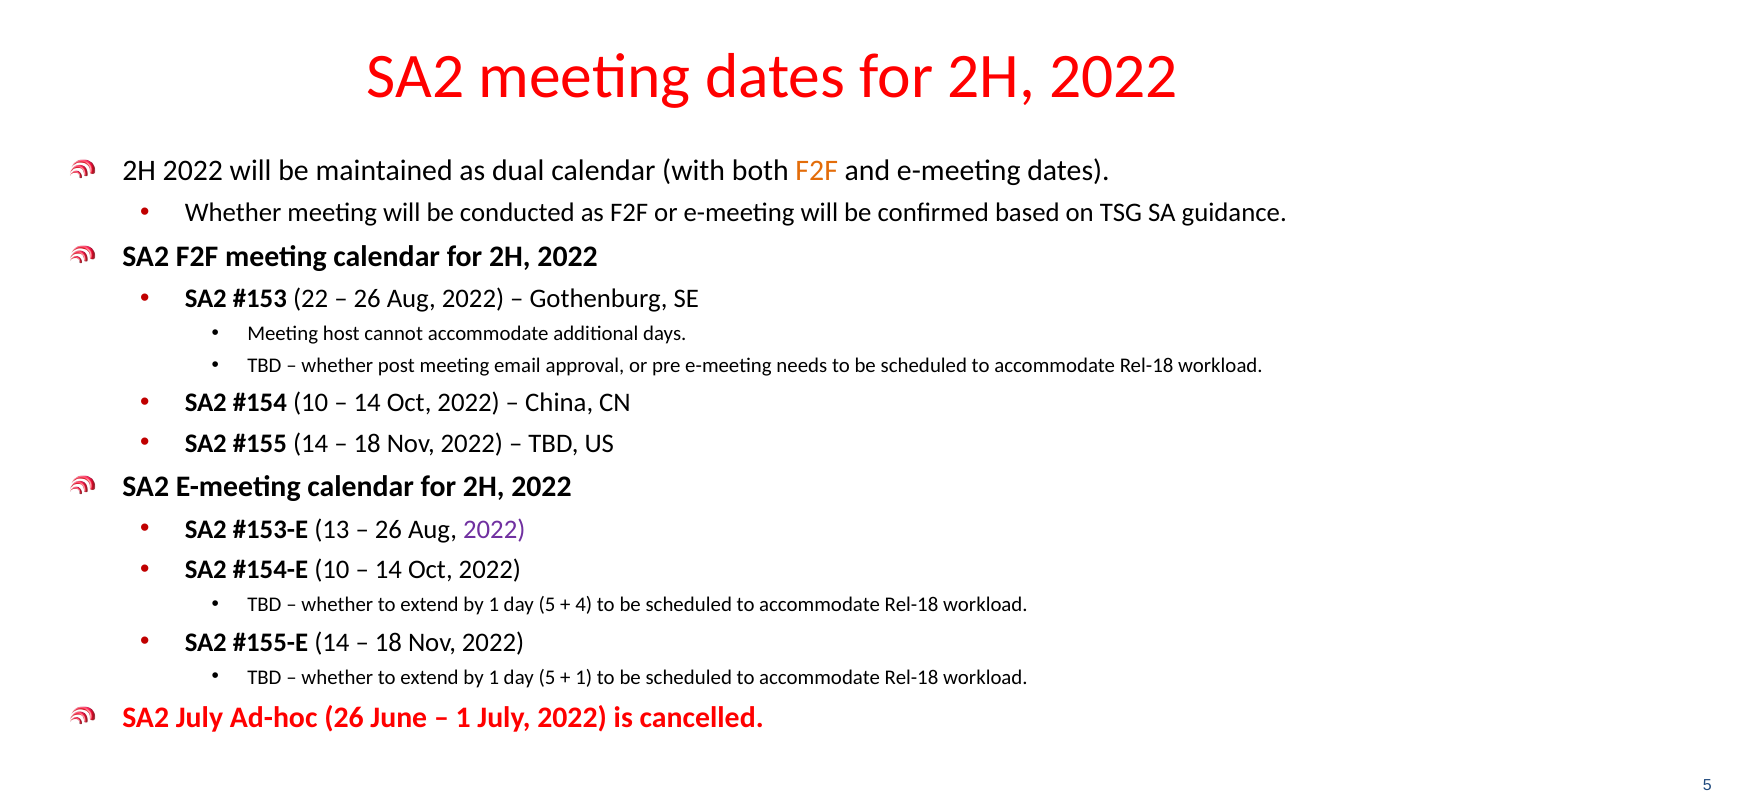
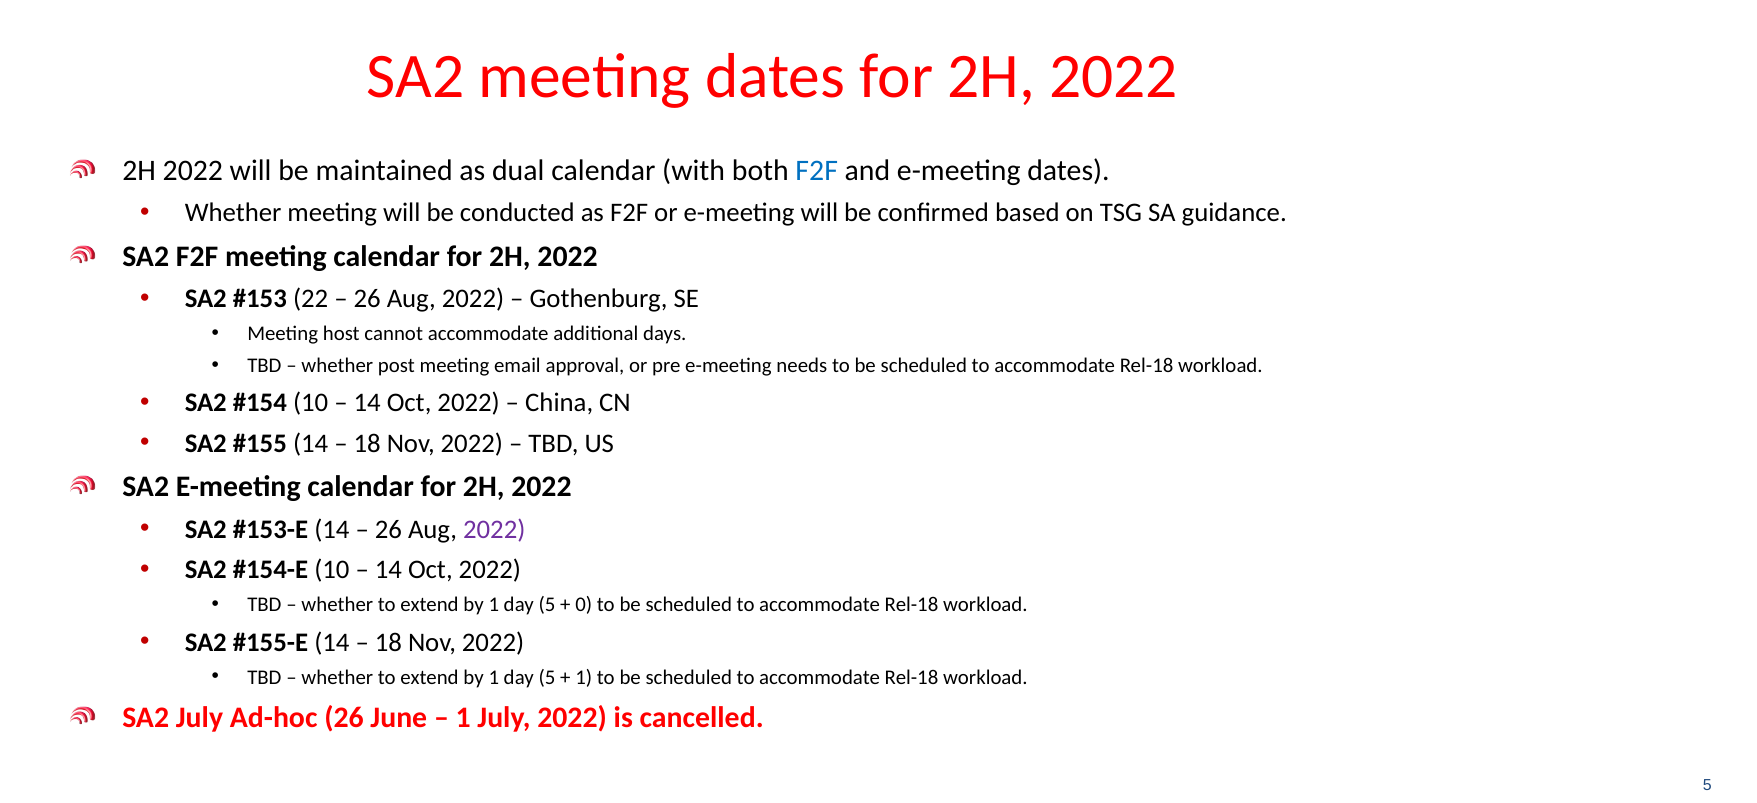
F2F colour: orange -> blue (817, 171)
13: 13 -> 14 (332, 530)
4: 4 -> 0 (584, 605)
